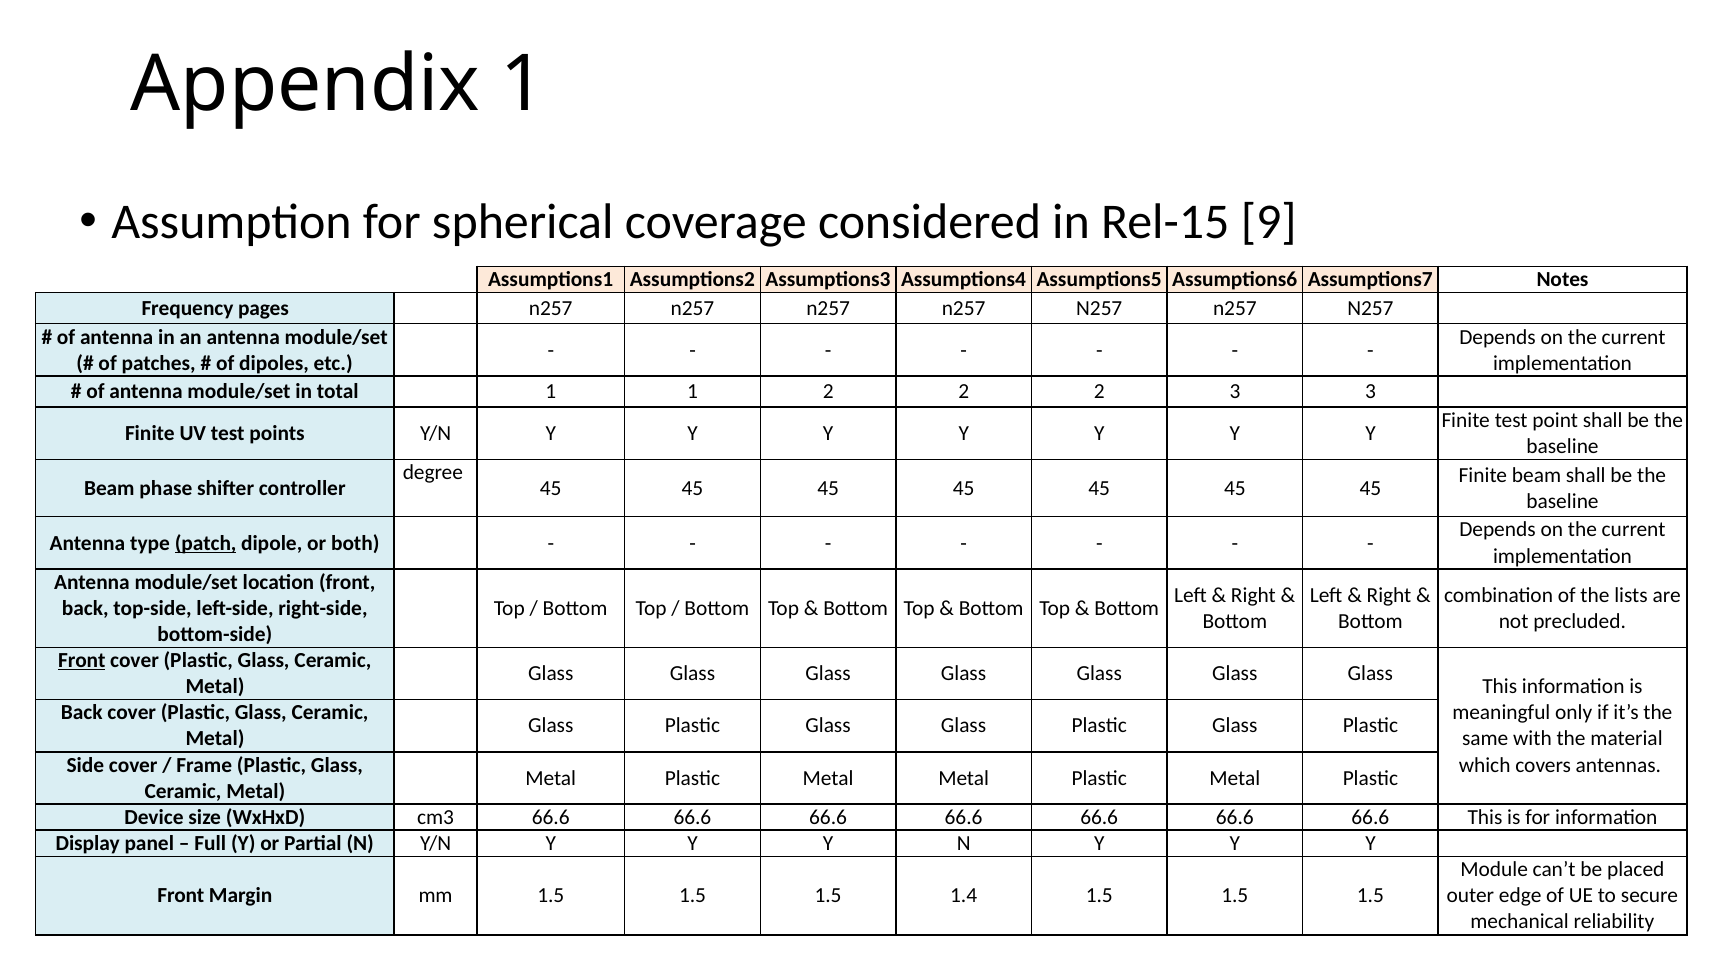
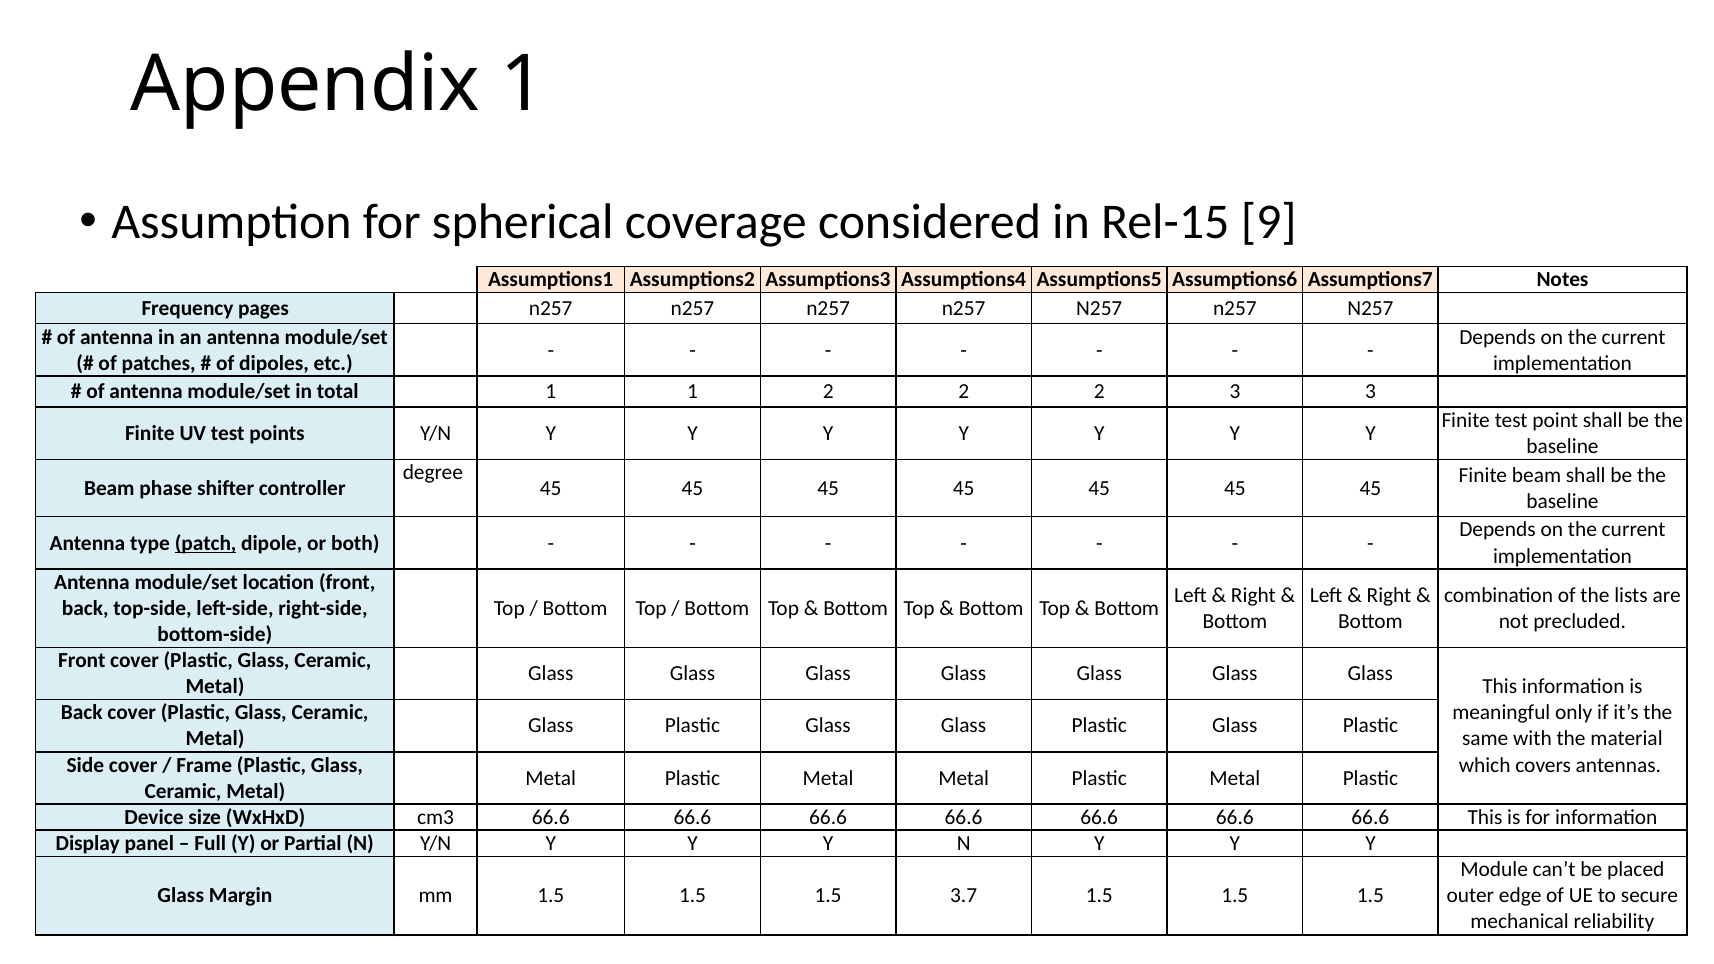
Front underline: present -> none (82, 661)
Front: Front -> Glass (181, 896)
1.4: 1.4 -> 3.7 (964, 896)
